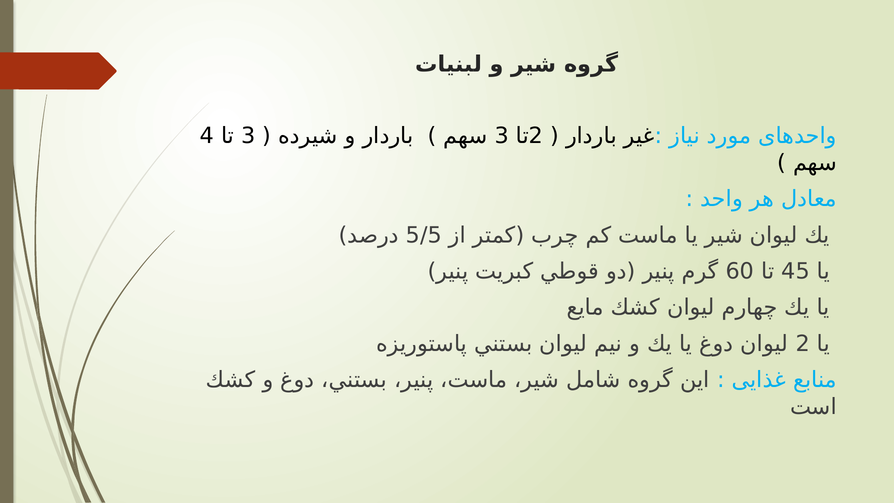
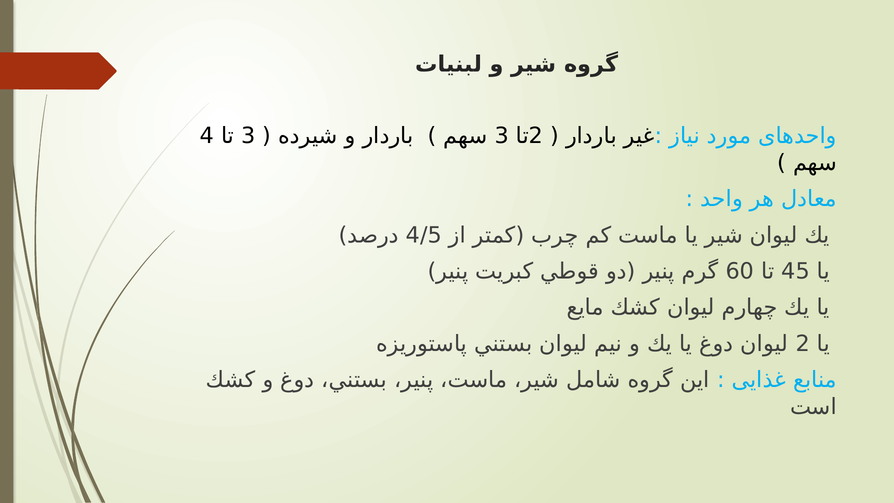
5/5: 5/5 -> 4/5 (424, 235)
